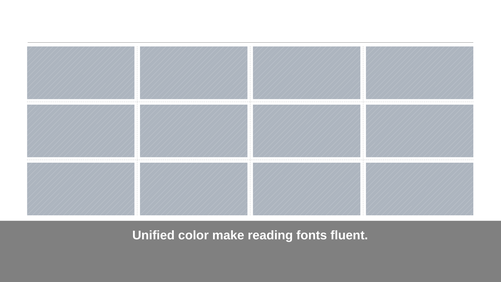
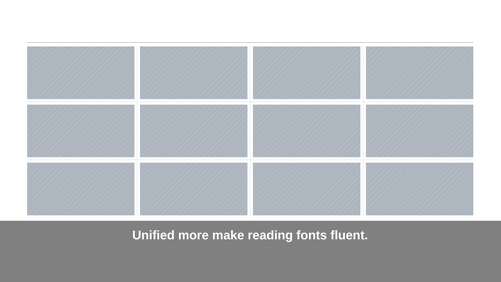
color: color -> more (193, 235)
